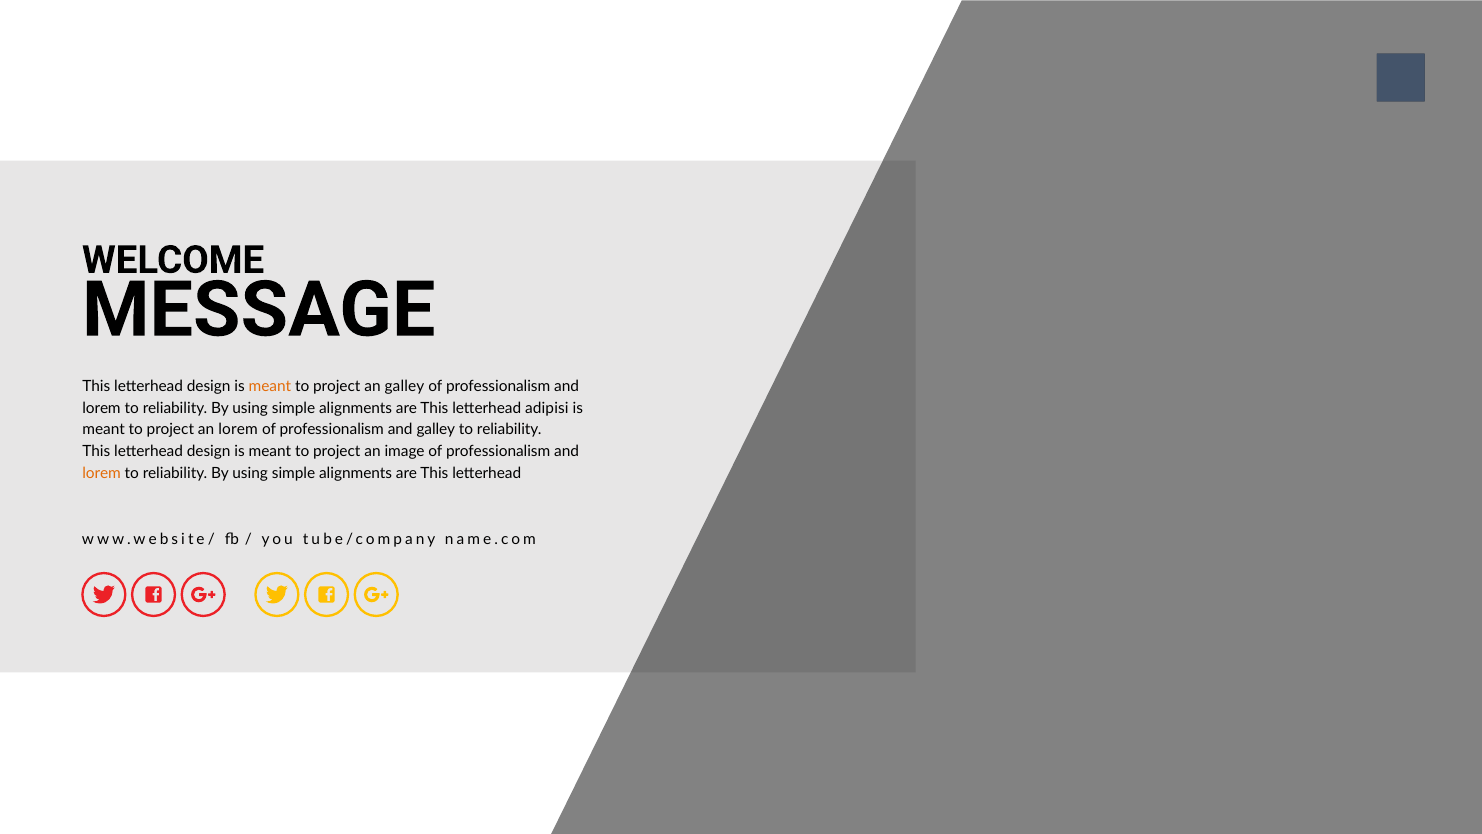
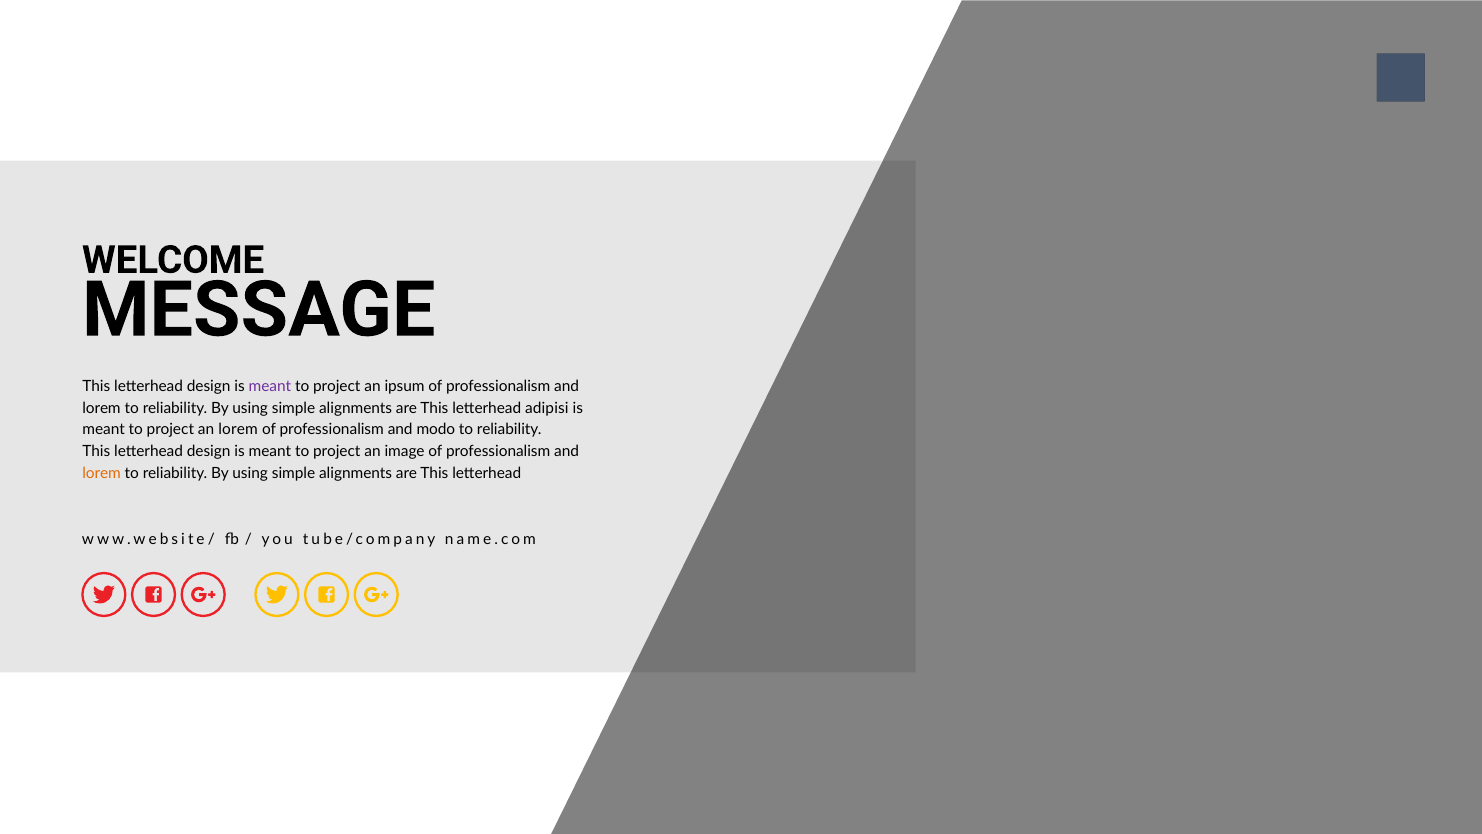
meant colour: orange -> purple (270, 386)
an galley: galley -> ipsum (405, 386)
and galley: galley -> modo (436, 429)
